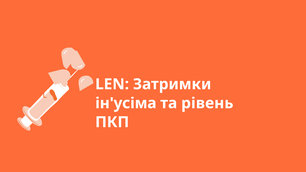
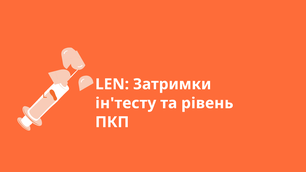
ін'усіма: ін'усіма -> ін'тесту (126, 103)
